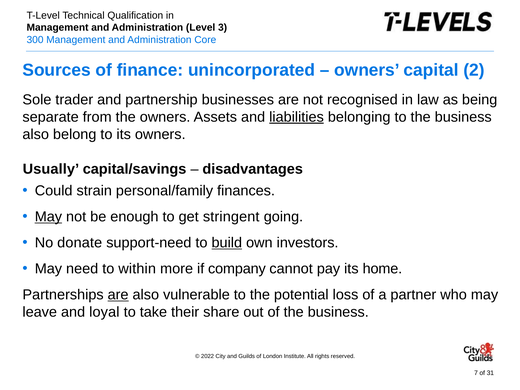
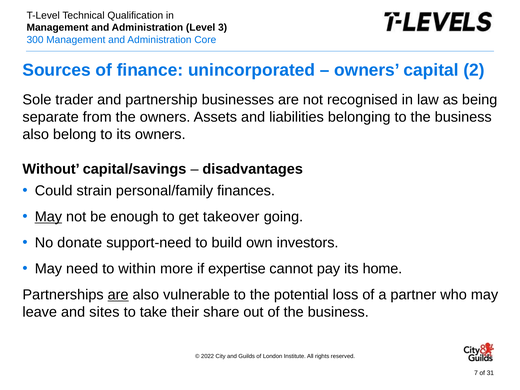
liabilities underline: present -> none (296, 117)
Usually: Usually -> Without (51, 169)
stringent: stringent -> takeover (231, 217)
build underline: present -> none (227, 243)
company: company -> expertise (237, 269)
loyal: loyal -> sites (104, 312)
